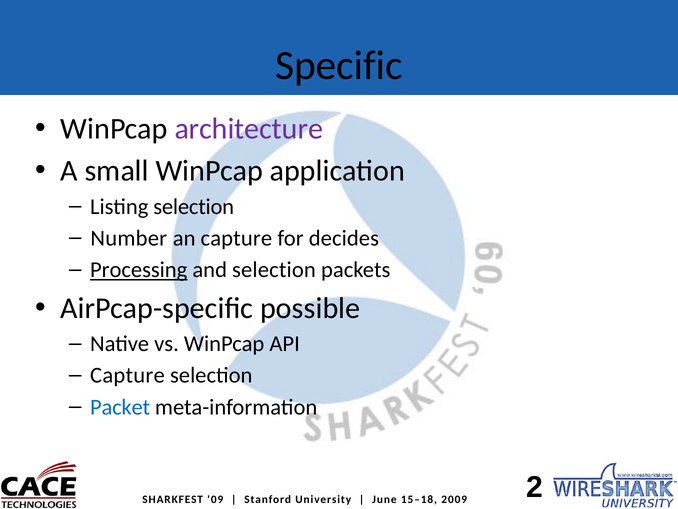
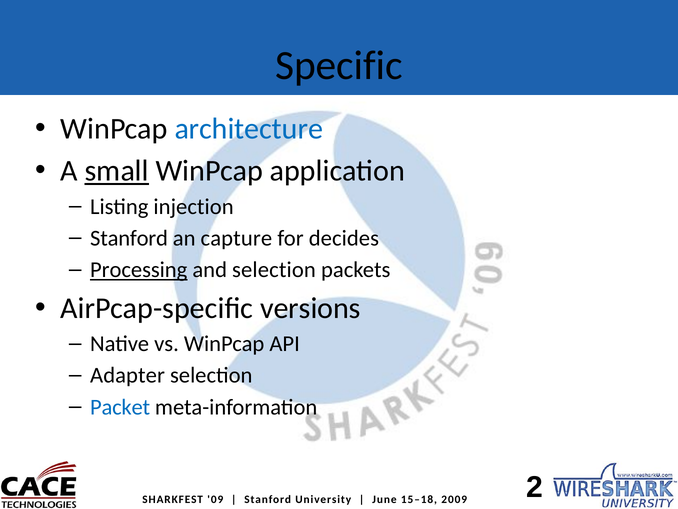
architecture colour: purple -> blue (249, 129)
small underline: none -> present (117, 171)
Listing selection: selection -> injection (194, 206)
Number: Number -> Stanford (129, 238)
possible: possible -> versions (310, 308)
Capture: Capture -> Adapter (128, 375)
